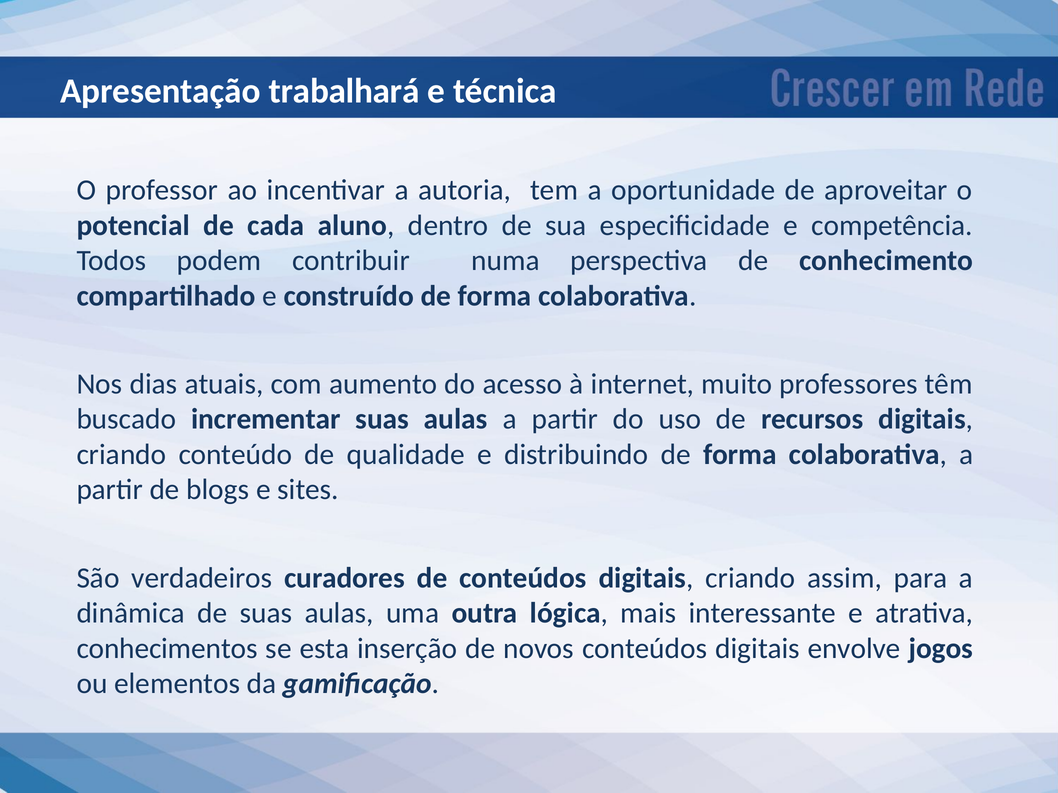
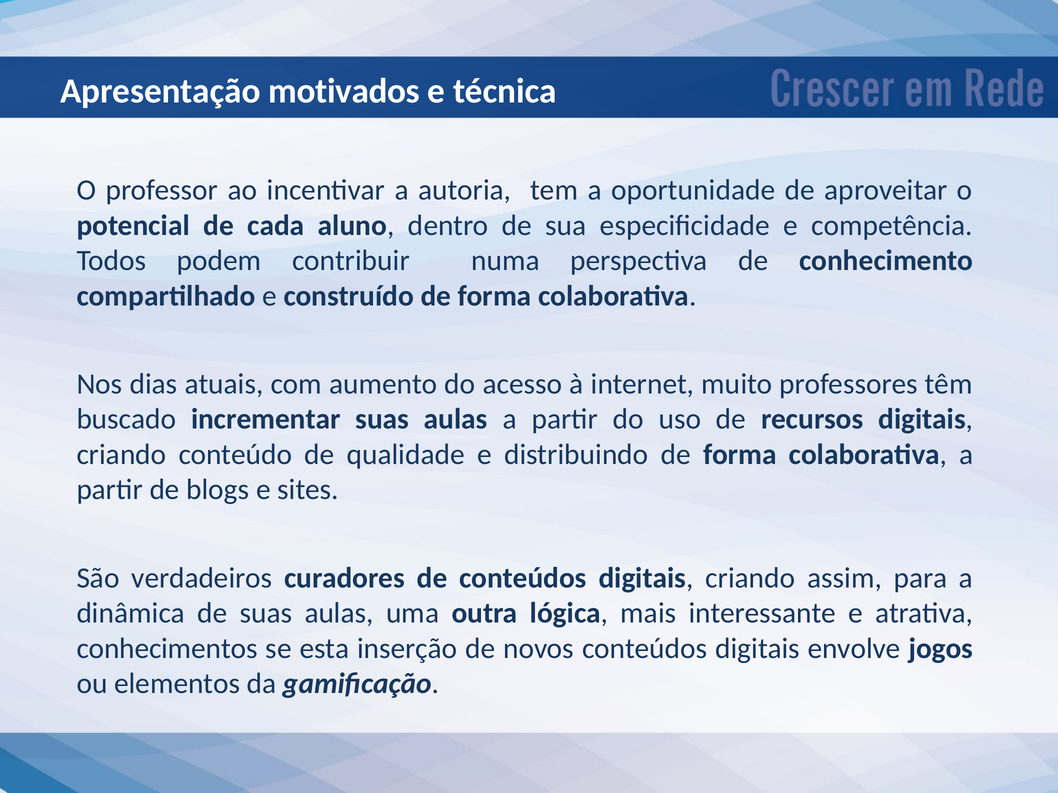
trabalhará: trabalhará -> motivados (344, 91)
